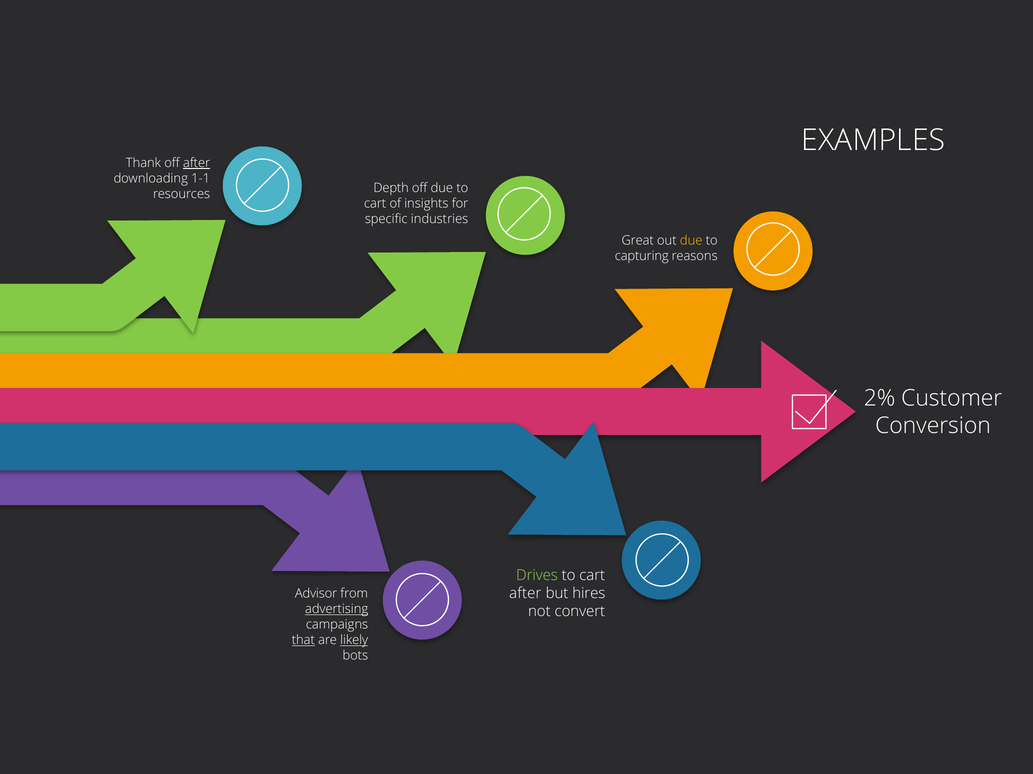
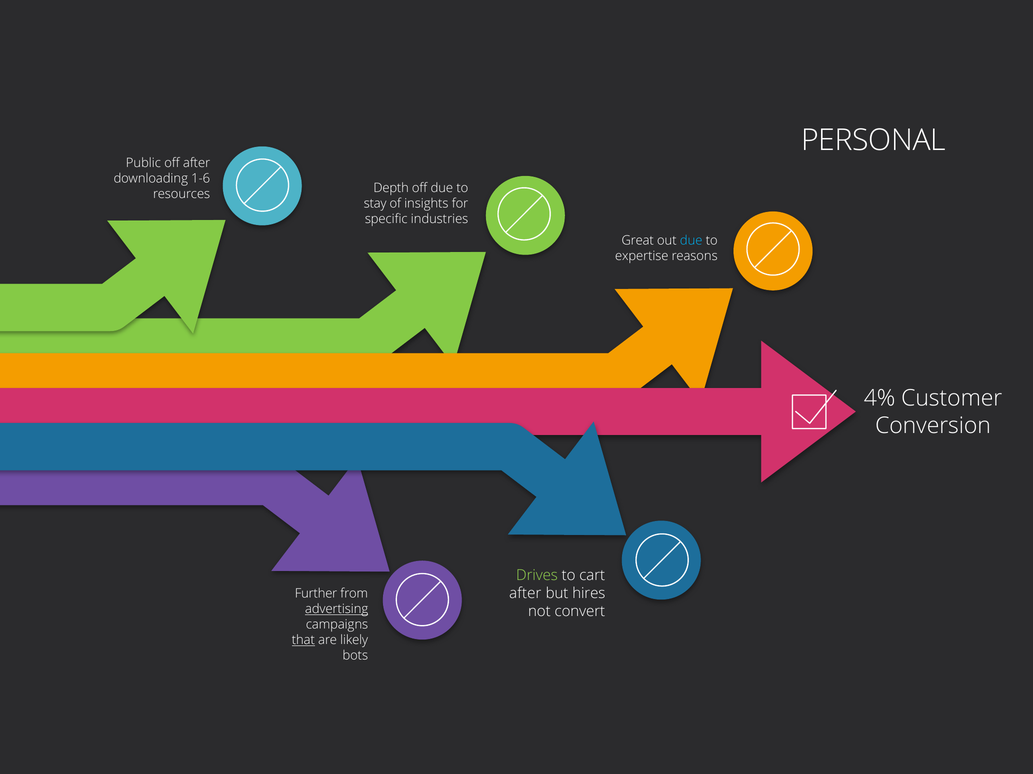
EXAMPLES: EXAMPLES -> PERSONAL (873, 141)
Thank: Thank -> Public (143, 163)
after underline: present -> none (197, 163)
1-1: 1-1 -> 1-6 (201, 179)
cart: cart -> stay (375, 204)
due colour: yellow -> light blue (691, 241)
capturing: capturing -> expertise (642, 256)
2%: 2% -> 4% (880, 398)
Advisor: Advisor -> Further (316, 594)
likely underline: present -> none (354, 641)
